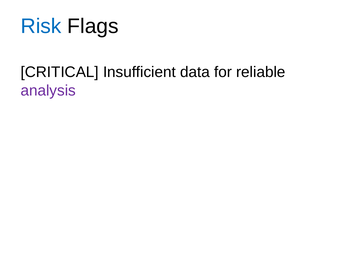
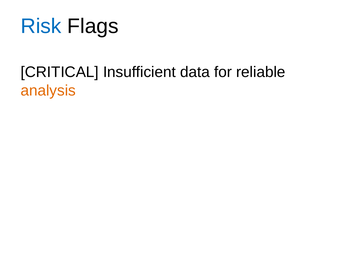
analysis colour: purple -> orange (48, 90)
